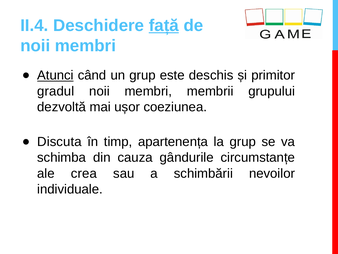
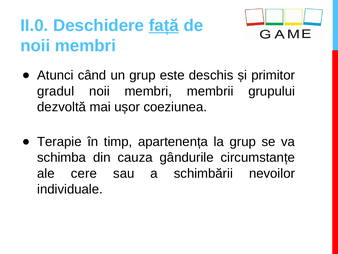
II.4: II.4 -> II.0 (34, 25)
Atunci underline: present -> none (55, 75)
Discuta: Discuta -> Terapie (59, 142)
crea: crea -> cere (84, 173)
